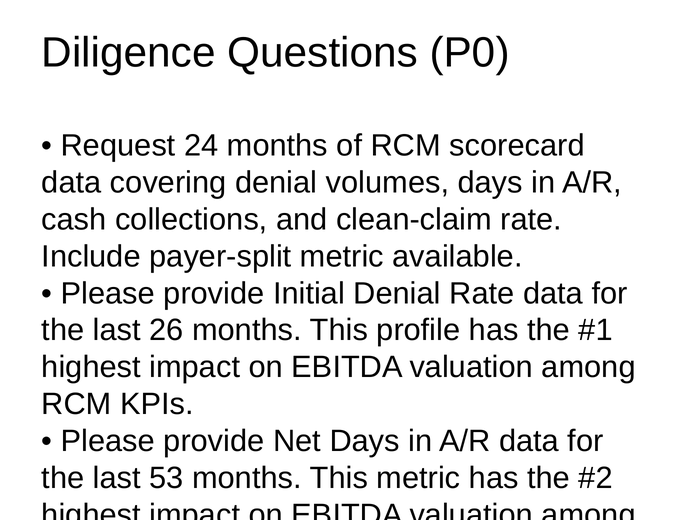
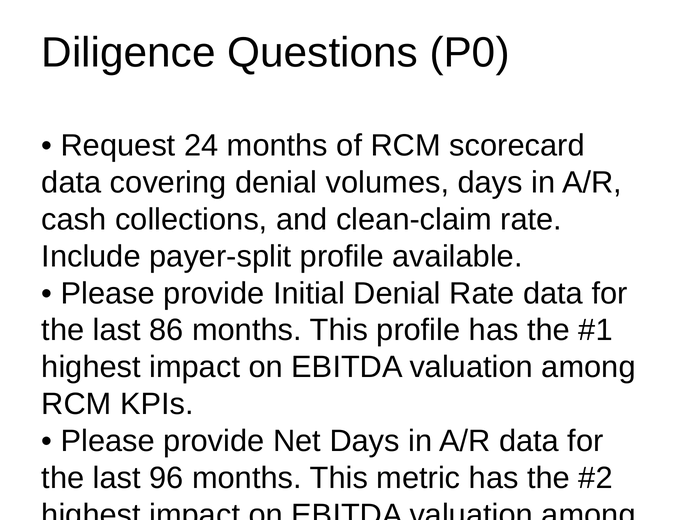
payer-split metric: metric -> profile (342, 256)
26: 26 -> 86 (166, 330)
53: 53 -> 96 (166, 478)
